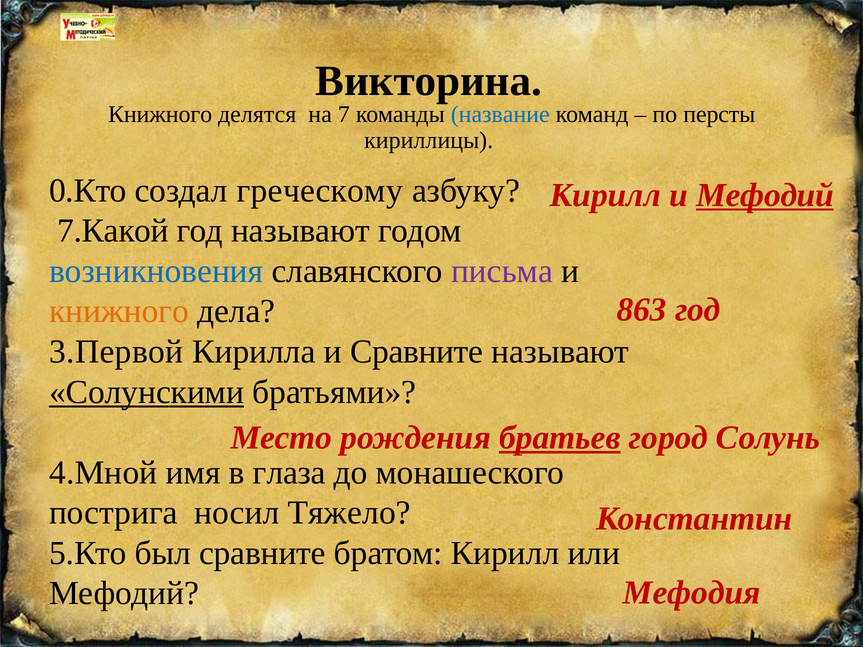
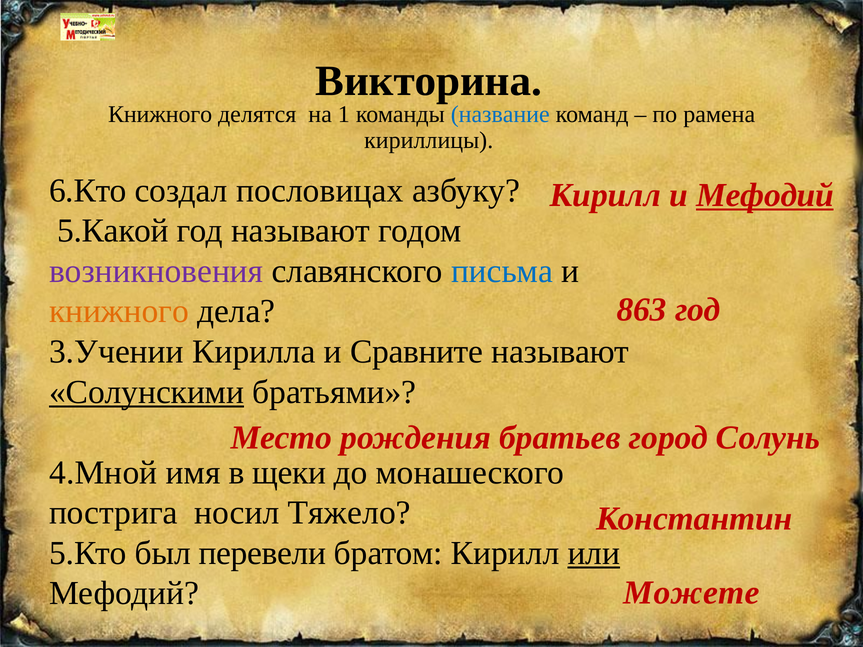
7: 7 -> 1 (344, 115)
персты: персты -> рамена (719, 115)
0.Кто: 0.Кто -> 6.Кто (88, 191)
греческому: греческому -> пословицах (320, 191)
7.Какой: 7.Какой -> 5.Какой (113, 231)
возникновения colour: blue -> purple (156, 271)
письма colour: purple -> blue (502, 271)
3.Первой: 3.Первой -> 3.Учении (116, 352)
братьев underline: present -> none (560, 438)
глаза: глаза -> щеки (289, 473)
был сравните: сравните -> перевели (263, 553)
или underline: none -> present (594, 553)
Мефодия: Мефодия -> Можете (692, 593)
